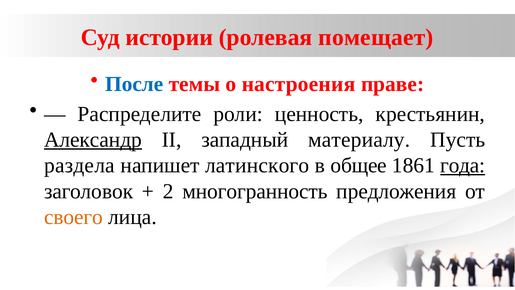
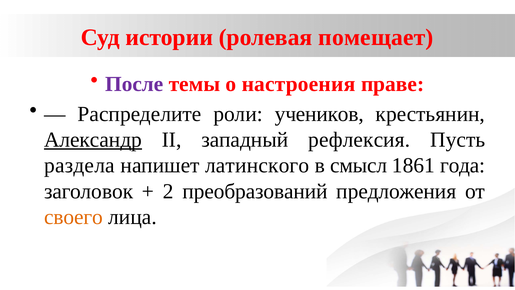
После colour: blue -> purple (134, 84)
ценность: ценность -> учеников (319, 114)
материалу: материалу -> рефлексия (359, 140)
общее: общее -> смысл (359, 165)
года underline: present -> none (463, 165)
многогранность: многогранность -> преобразований (255, 191)
